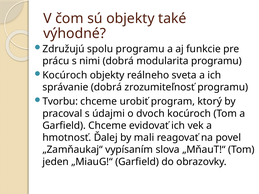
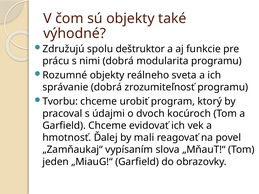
spolu programu: programu -> deštruktor (140, 49)
Kocúroch: Kocúroch -> Rozumné (65, 75)
